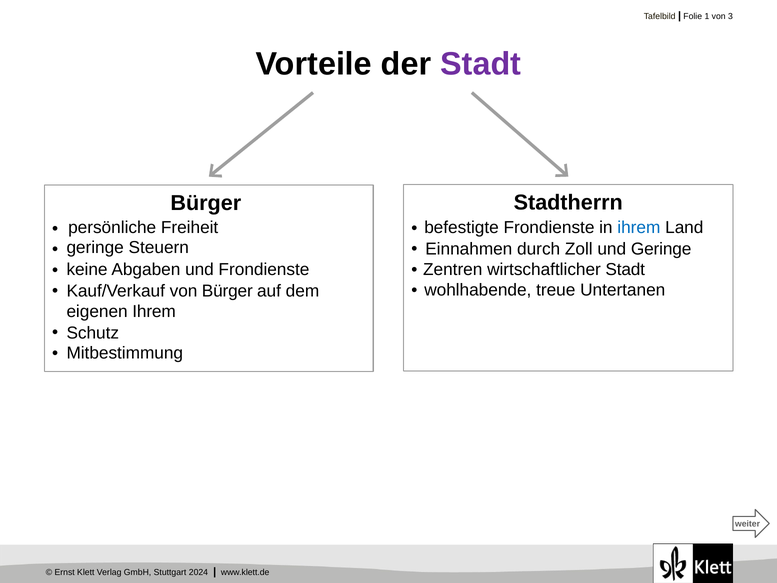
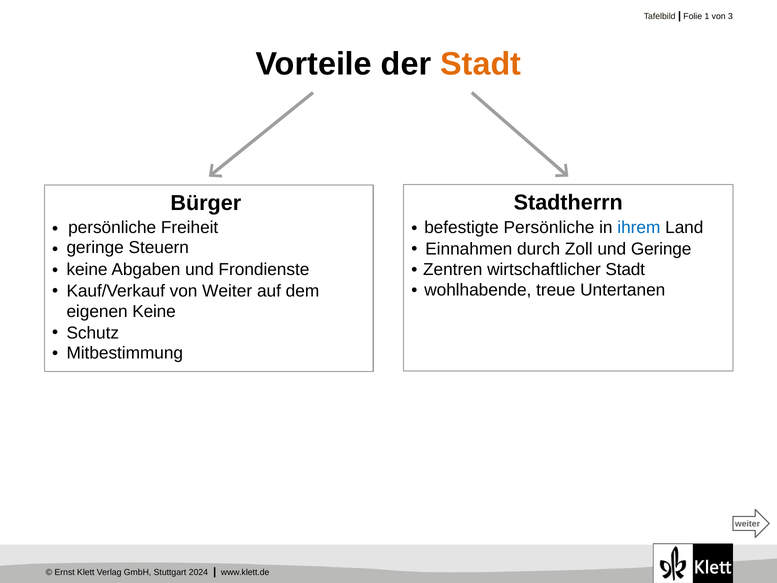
Stadt colour: purple -> orange (481, 64)
befestigte Frondienste: Frondienste -> Persönliche (549, 227)
von Bürger: Bürger -> Weiter (227, 291)
eigenen Ihrem: Ihrem -> Keine (154, 311)
